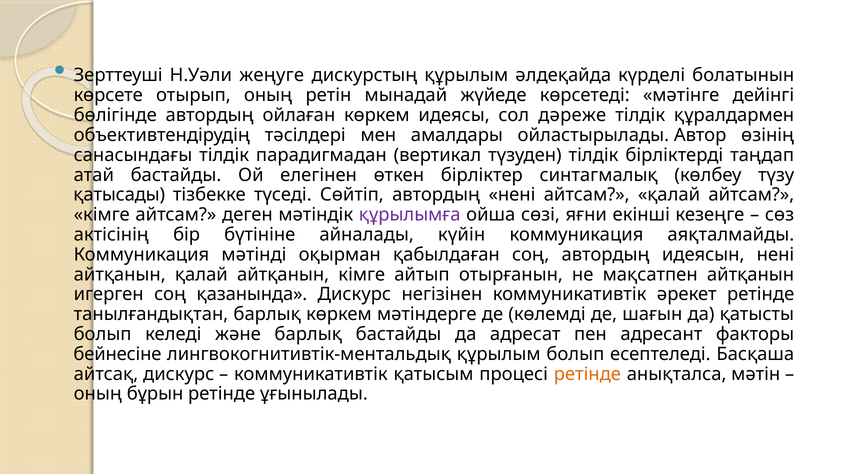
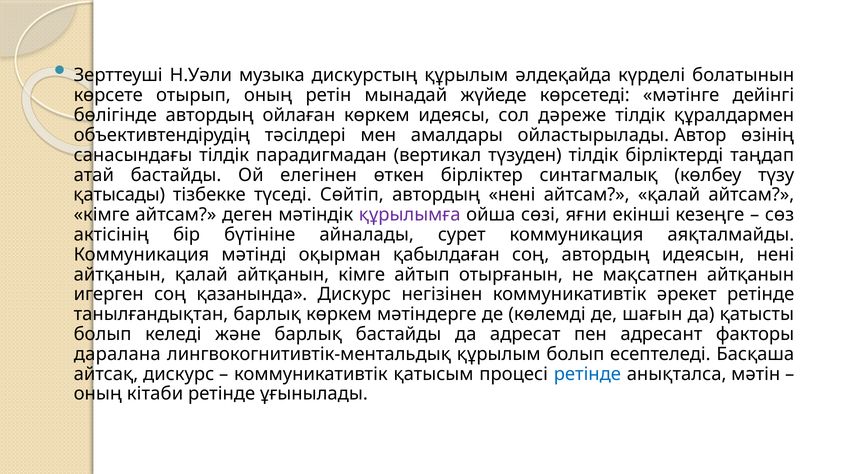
жеңуге: жеңуге -> музыка (272, 75)
күйін: күйін -> сурет (462, 235)
бейнесіне: бейнесіне -> даралана (117, 354)
ретінде colour: orange -> blue (587, 374)
бұрын: бұрын -> кітаби (155, 394)
